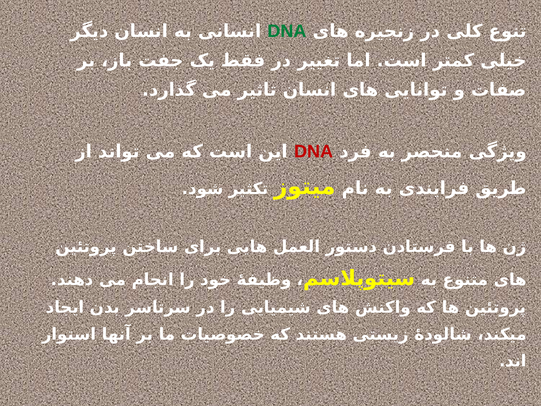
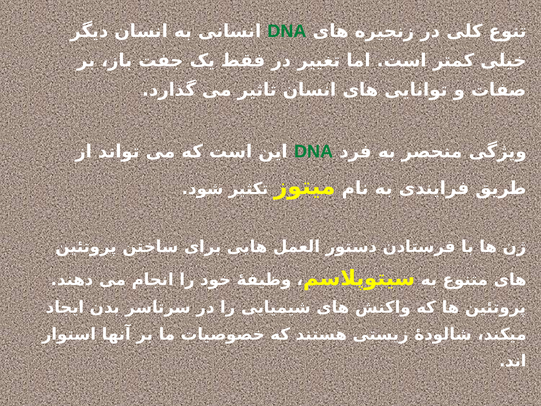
DNA colour: red -> green (314, 151)
